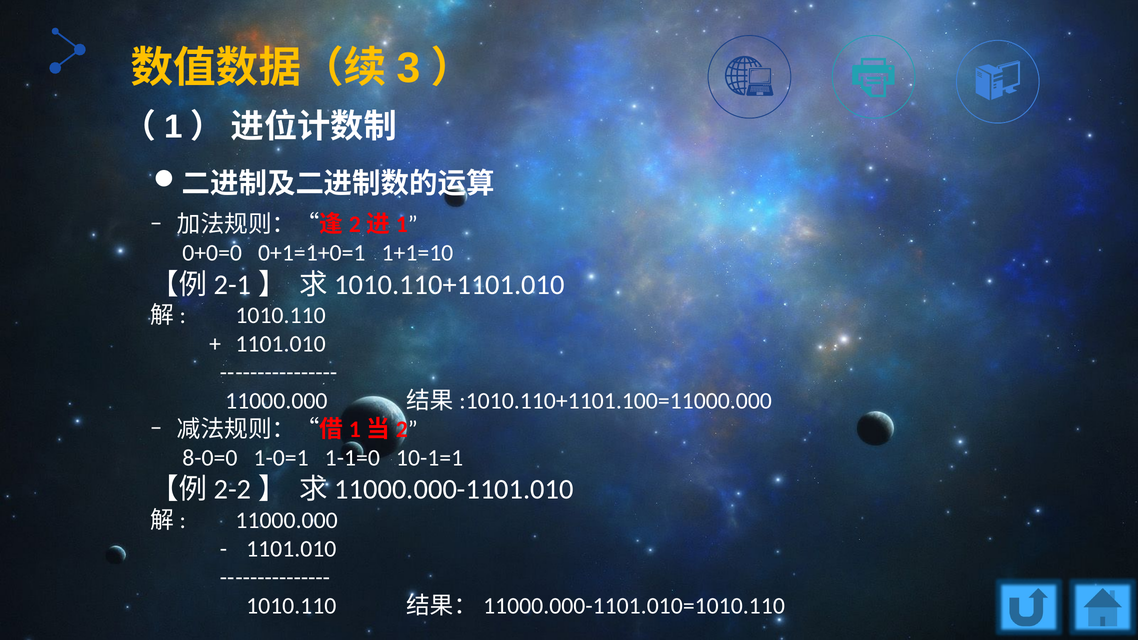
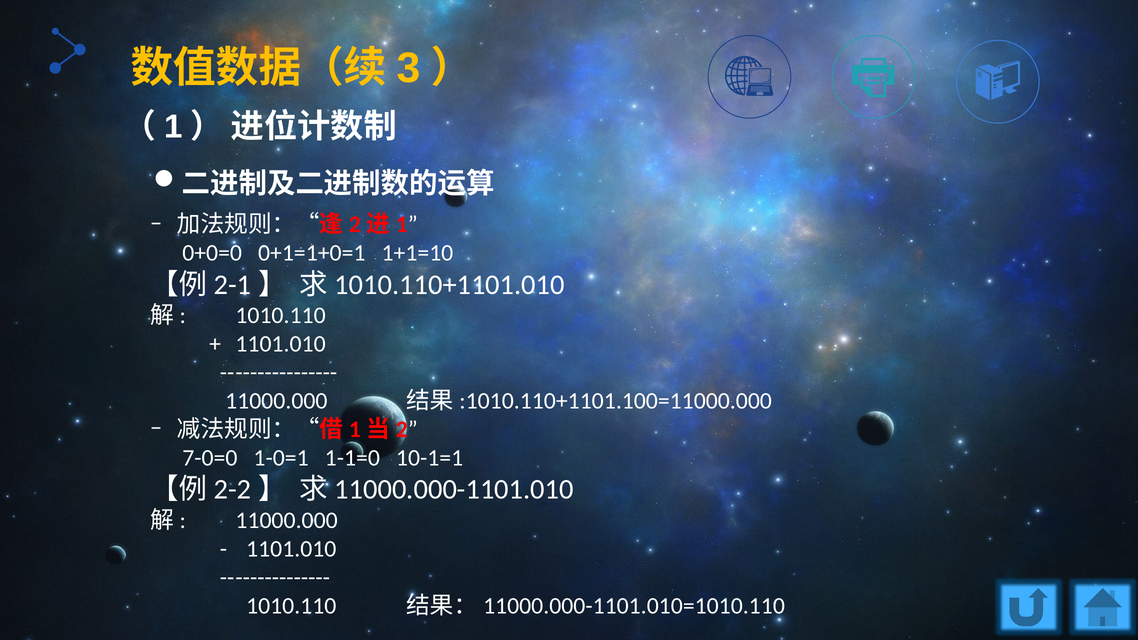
8-0=0: 8-0=0 -> 7-0=0 (210, 458)
